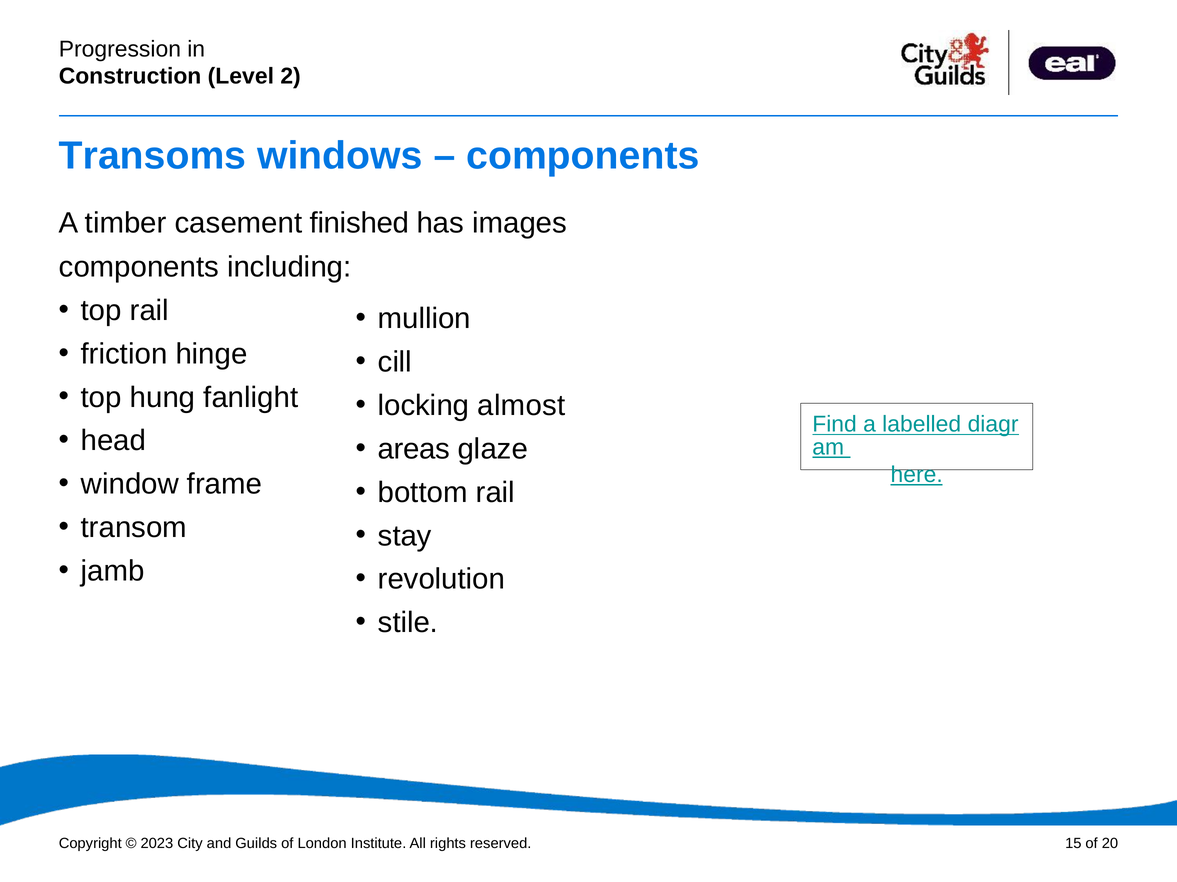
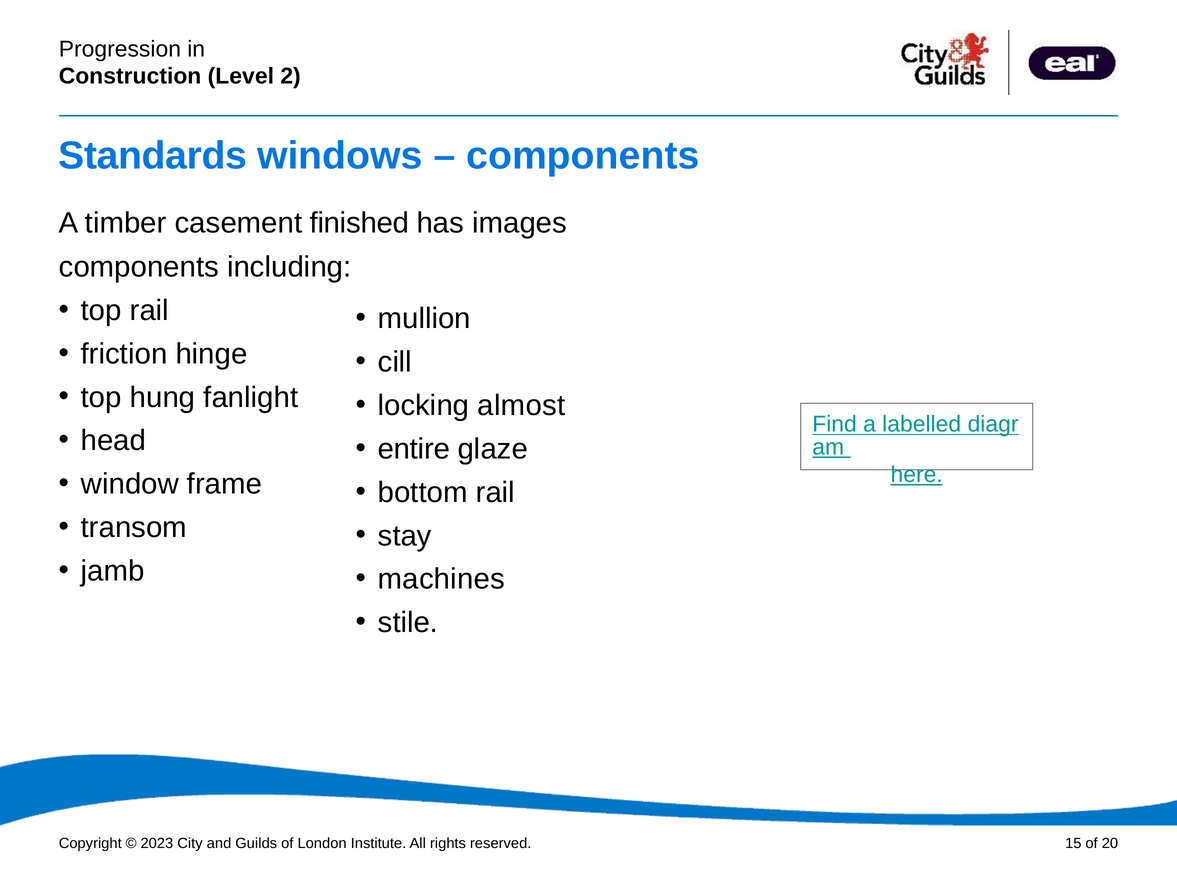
Transoms: Transoms -> Standards (153, 156)
areas: areas -> entire (414, 449)
revolution: revolution -> machines (441, 580)
